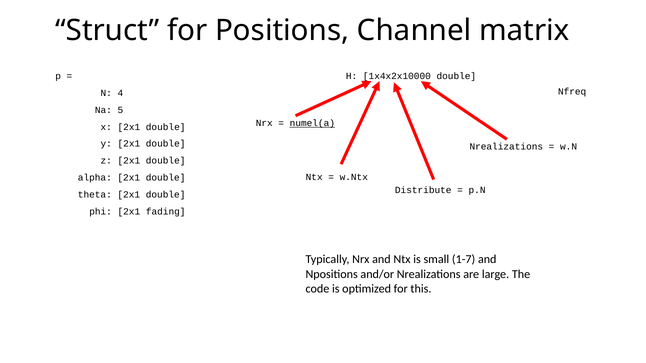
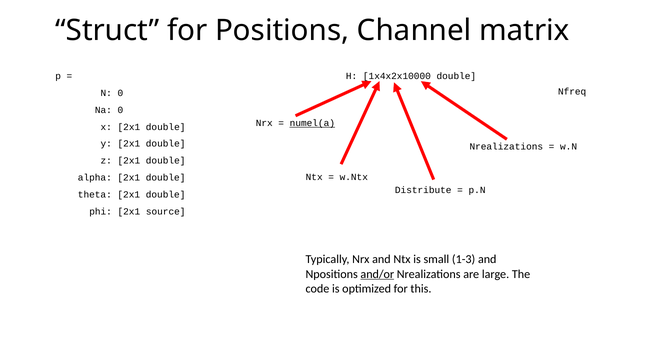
N 4: 4 -> 0 (120, 93)
Na 5: 5 -> 0 (120, 110)
fading: fading -> source (166, 212)
1-7: 1-7 -> 1-3 (464, 260)
and/or underline: none -> present (377, 274)
